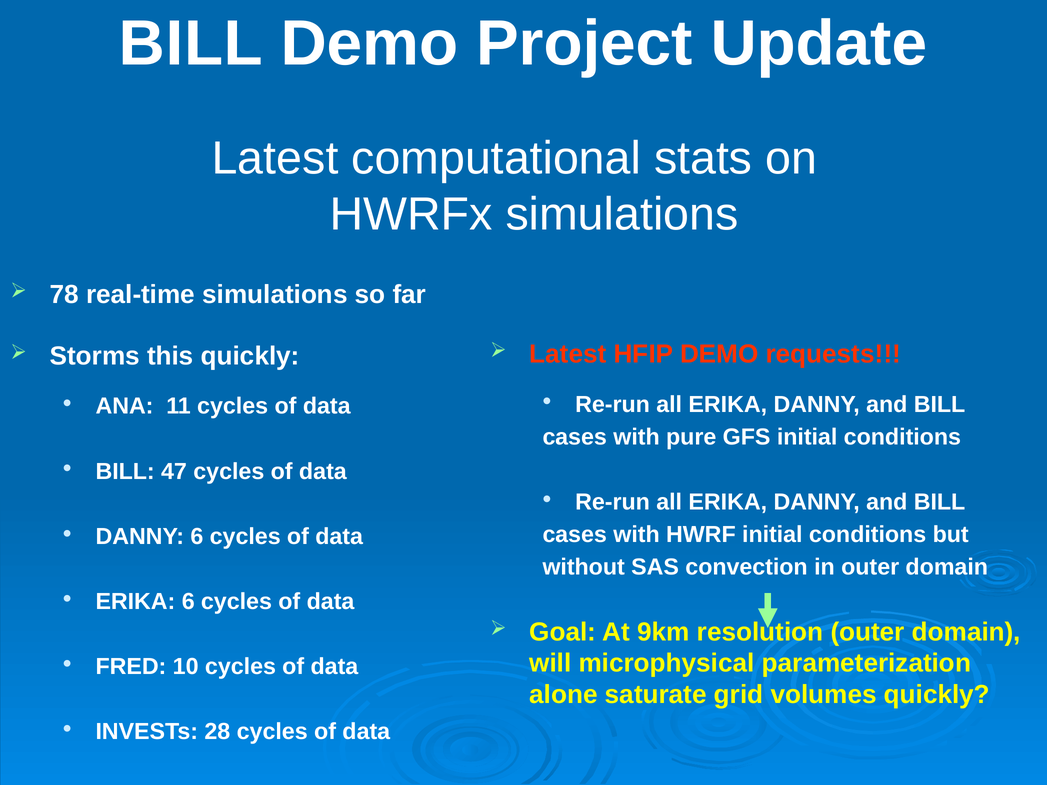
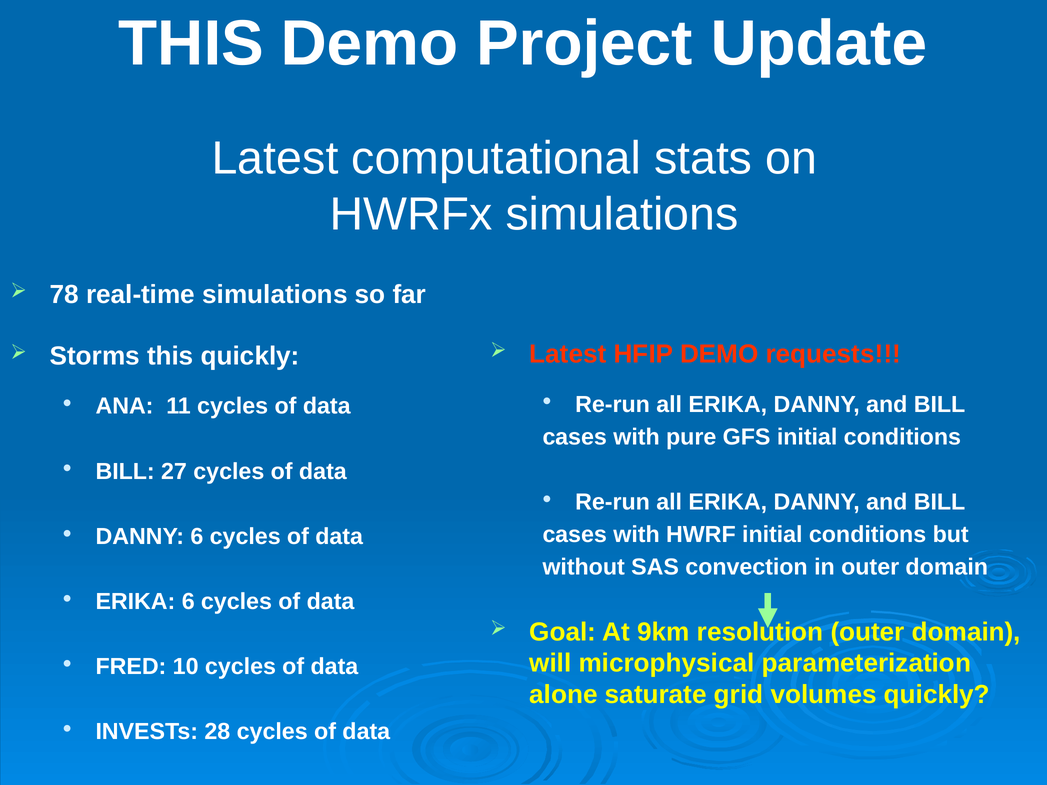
BILL: BILL -> THIS (191, 44)
47: 47 -> 27 (174, 472)
